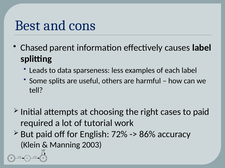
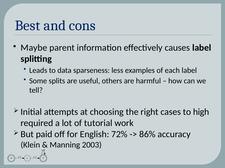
Chased: Chased -> Maybe (34, 48)
to paid: paid -> high (201, 112)
